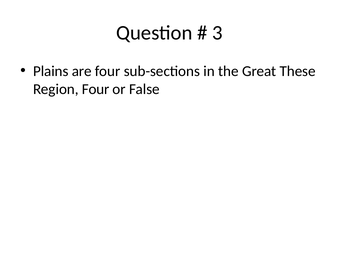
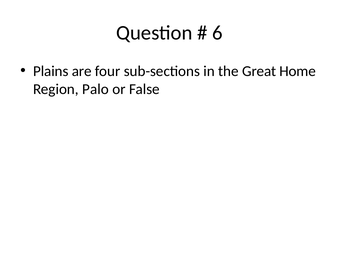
3: 3 -> 6 (217, 33)
These: These -> Home (298, 71)
Region Four: Four -> Palo (96, 89)
